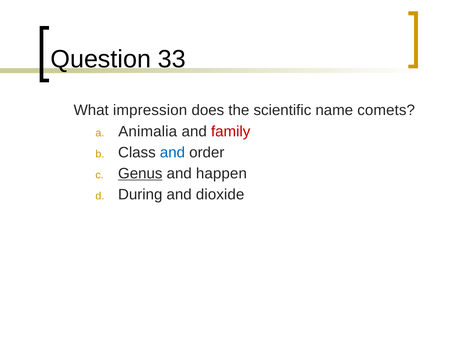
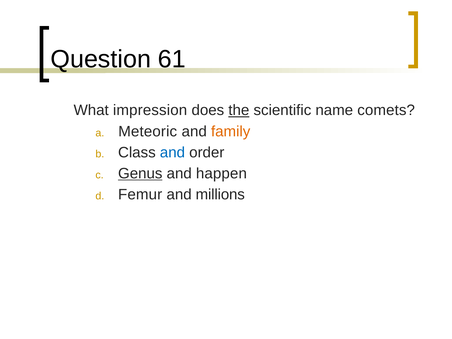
33: 33 -> 61 (172, 59)
the underline: none -> present (239, 110)
Animalia: Animalia -> Meteoric (148, 131)
family colour: red -> orange (231, 131)
During: During -> Femur (140, 195)
dioxide: dioxide -> millions (220, 195)
